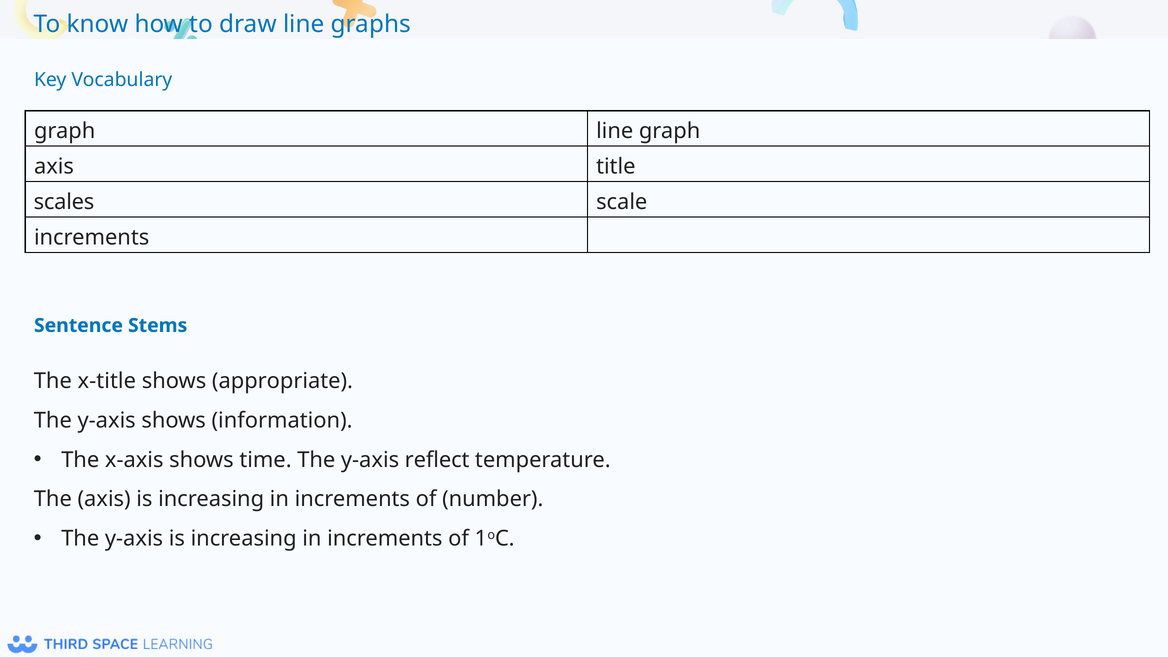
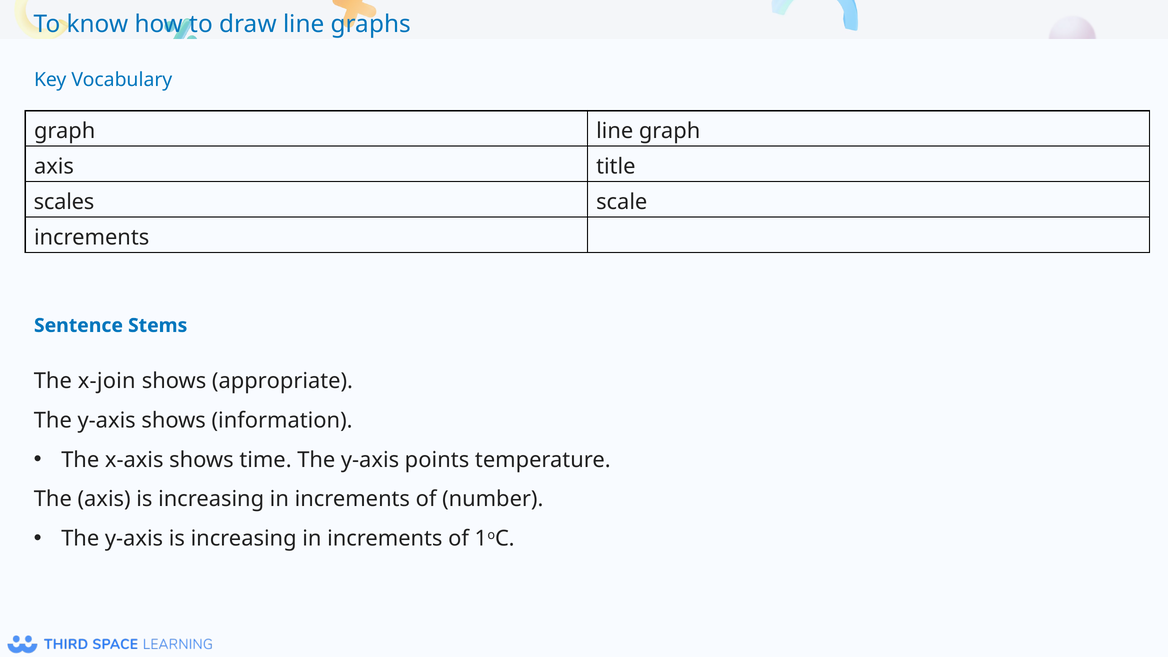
x-title: x-title -> x-join (107, 381)
reflect: reflect -> points (437, 460)
